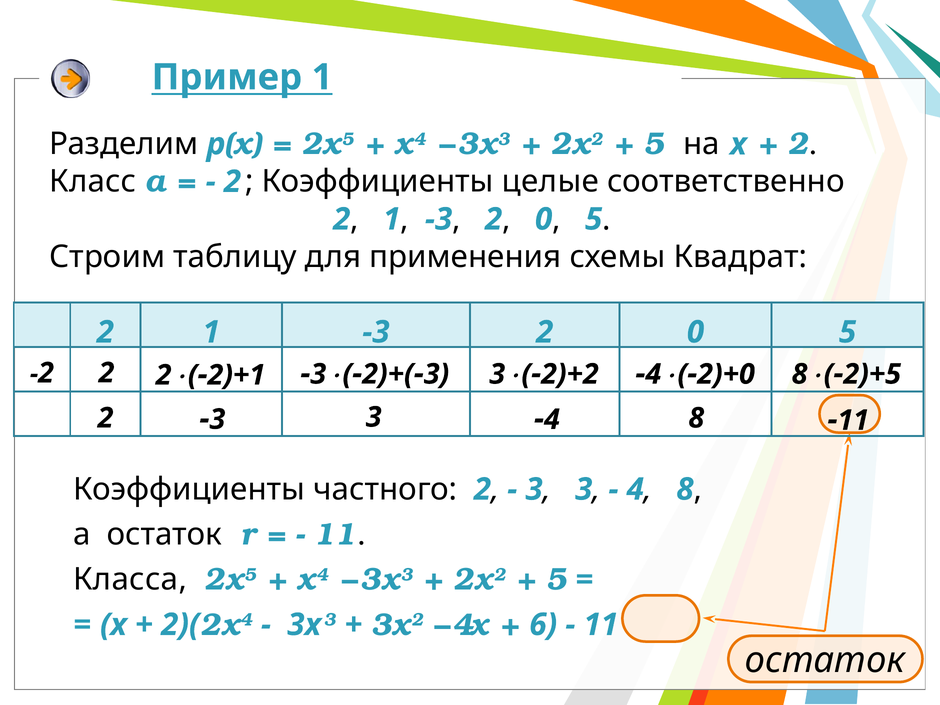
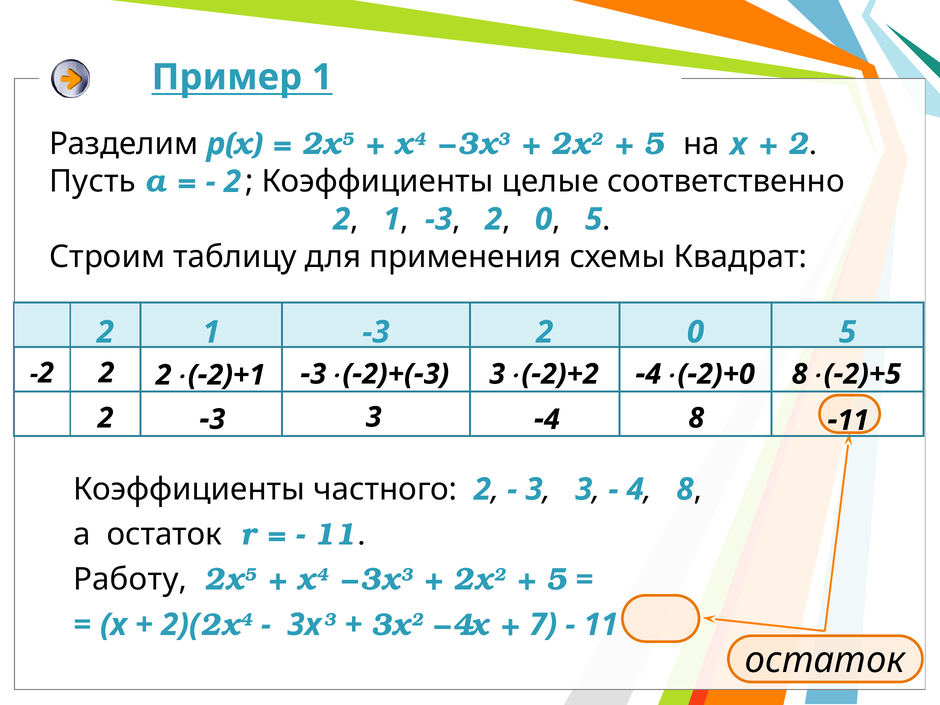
Класс: Класс -> Пусть (93, 182)
Класса: Класса -> Работу (130, 580)
6: 6 -> 7 (543, 625)
